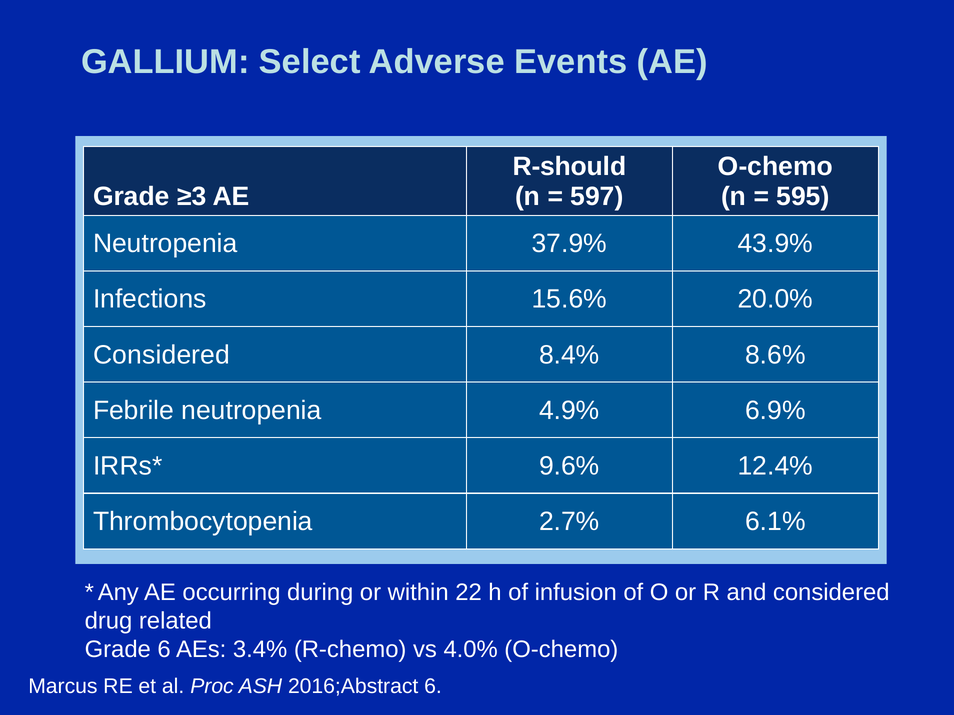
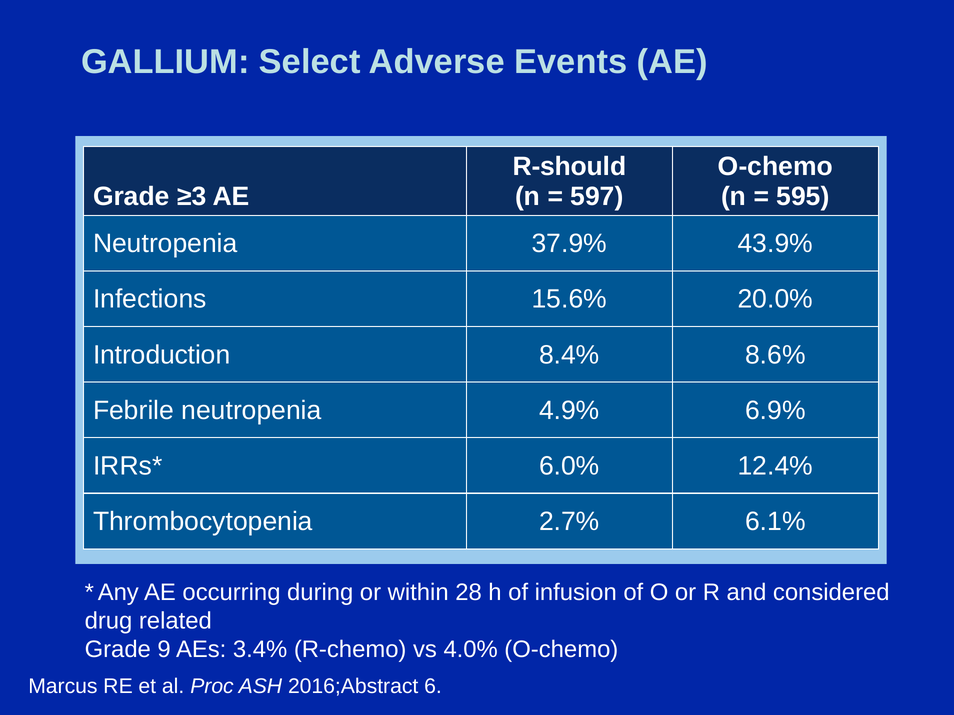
Considered: Considered -> Introduction (162, 355)
9.6%: 9.6% -> 6.0% (569, 466)
22: 22 -> 28 (469, 593)
Grade 6: 6 -> 9 (164, 650)
